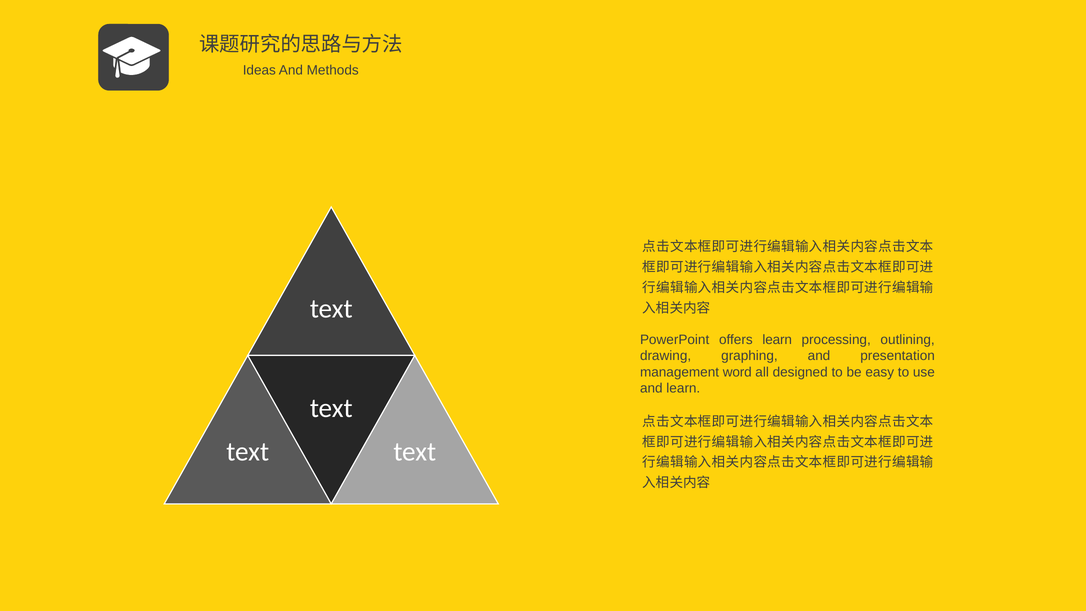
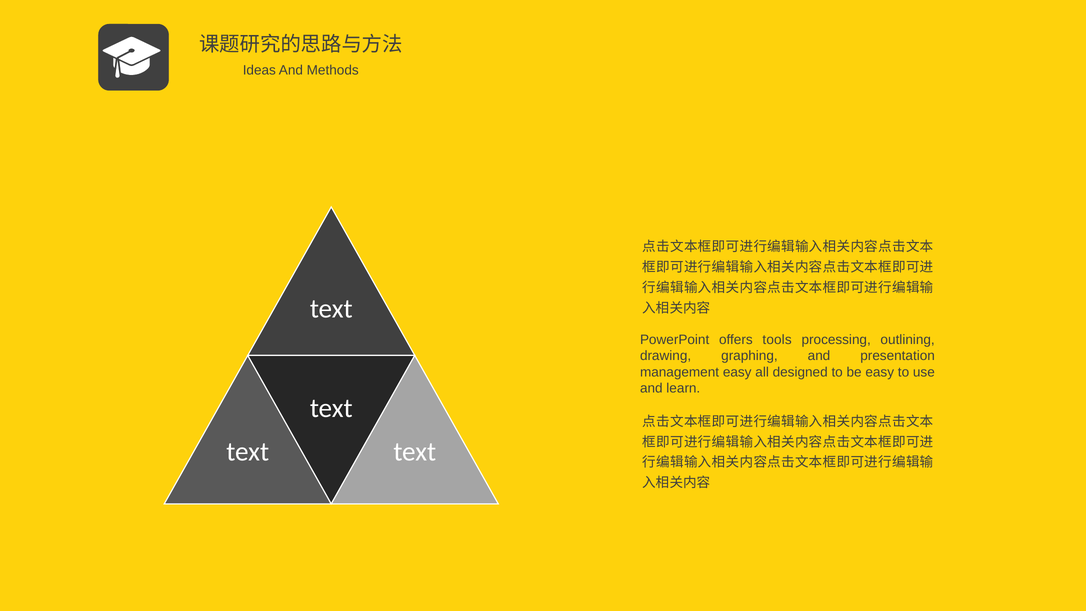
offers learn: learn -> tools (777, 340)
management word: word -> easy (737, 372)
